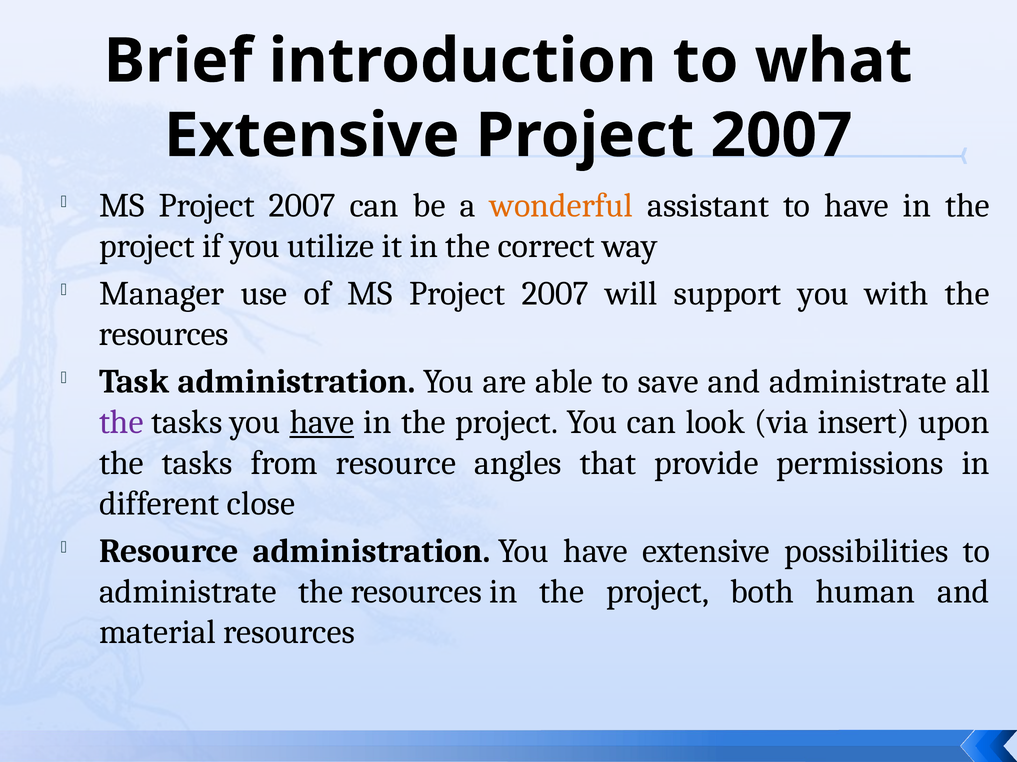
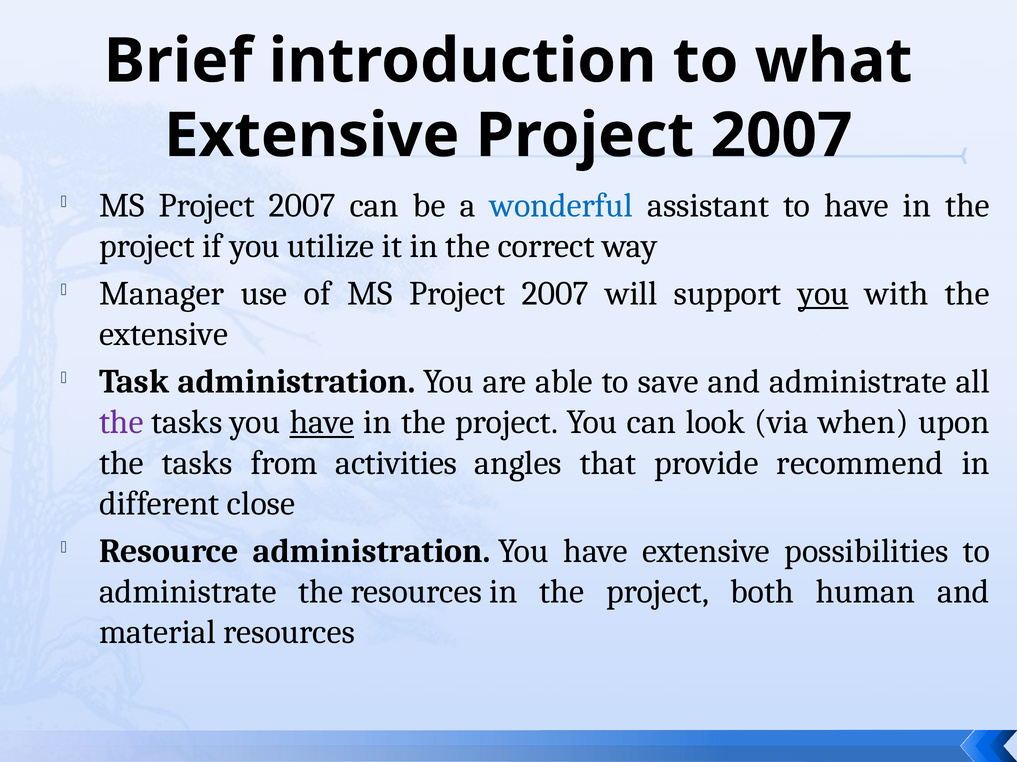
wonderful colour: orange -> blue (561, 206)
you underline: none -> present (823, 294)
resources: resources -> extensive (164, 335)
insert: insert -> when (863, 423)
from resource: resource -> activities (396, 463)
permissions: permissions -> recommend (860, 463)
